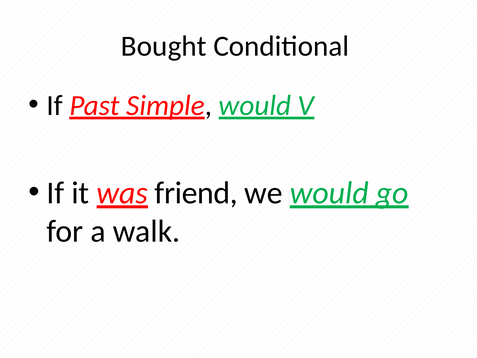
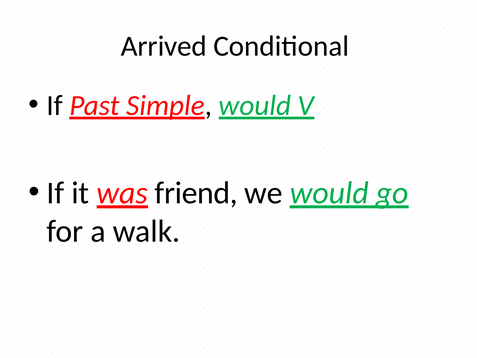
Bought: Bought -> Arrived (164, 46)
